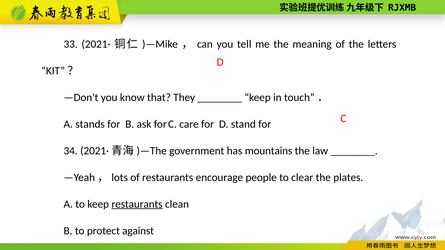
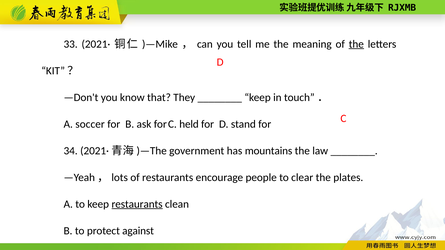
the underline: none -> present (356, 44)
stands: stands -> soccer (90, 124)
care: care -> held (189, 124)
